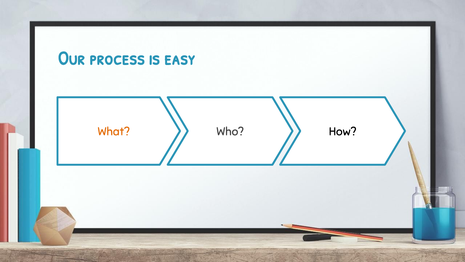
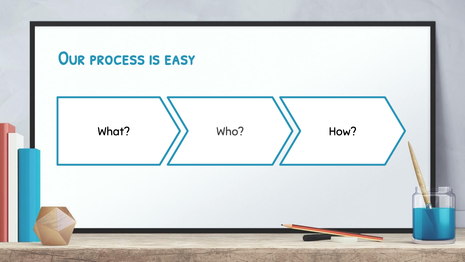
What colour: orange -> black (114, 132)
